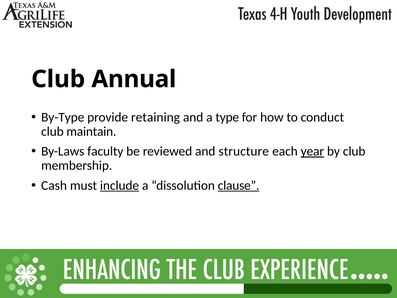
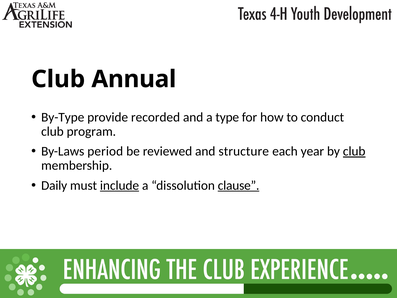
retaining: retaining -> recorded (156, 117)
maintain: maintain -> program (91, 131)
faculty: faculty -> period (105, 151)
year underline: present -> none (312, 151)
club underline: none -> present (354, 151)
Cash: Cash -> Daily (54, 185)
